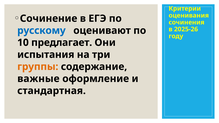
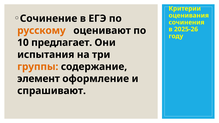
русскому colour: blue -> orange (41, 31)
важные: важные -> элемент (39, 79)
стандартная: стандартная -> спрашивают (52, 91)
